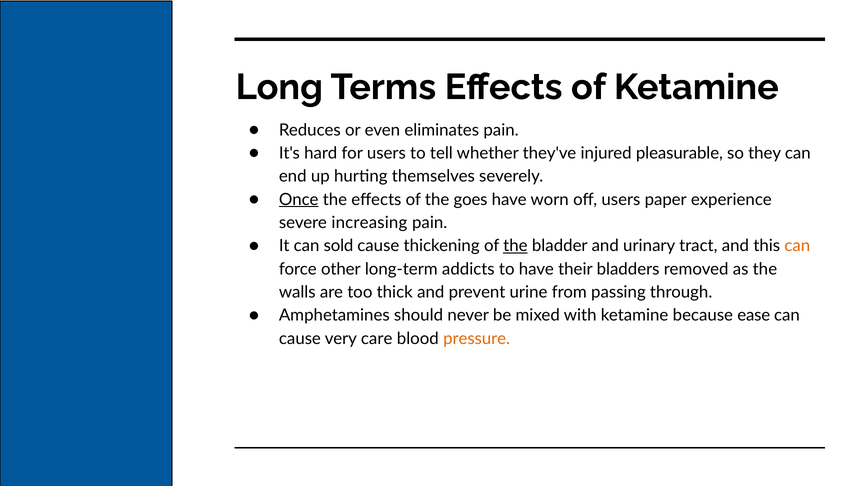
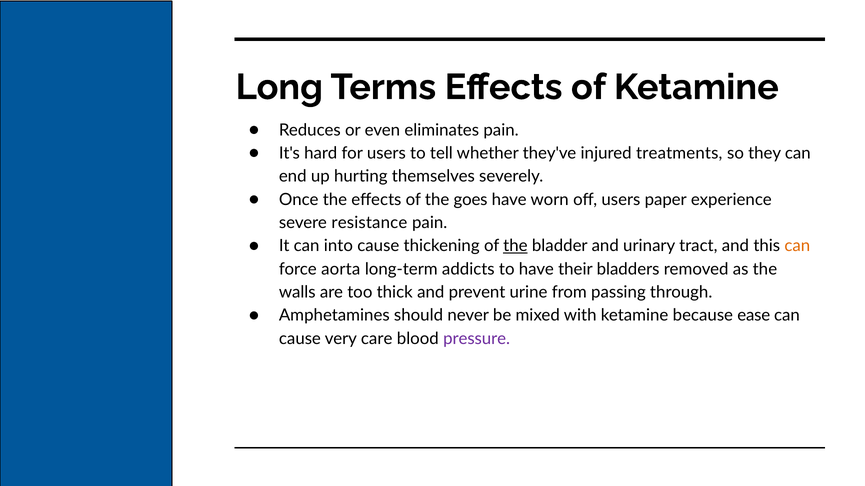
pleasurable: pleasurable -> treatments (679, 153)
Once underline: present -> none (299, 200)
increasing: increasing -> resistance (369, 223)
sold: sold -> into (338, 246)
other: other -> aorta (341, 269)
pressure colour: orange -> purple (477, 339)
